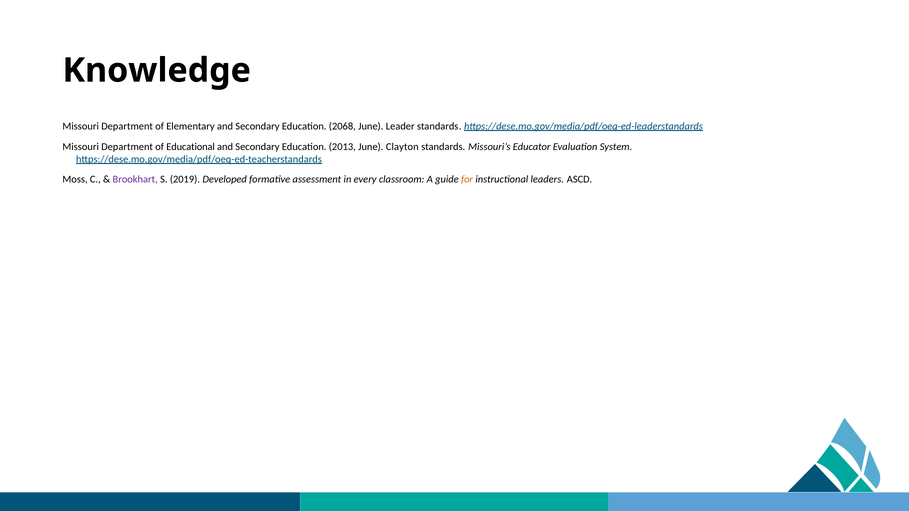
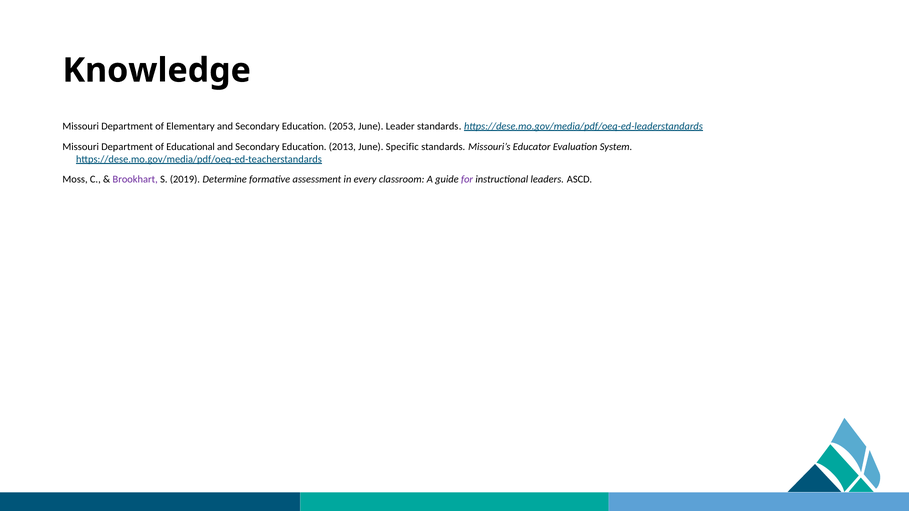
2068: 2068 -> 2053 (342, 126)
Clayton: Clayton -> Specific (402, 147)
Developed: Developed -> Determine (225, 180)
for colour: orange -> purple (467, 180)
